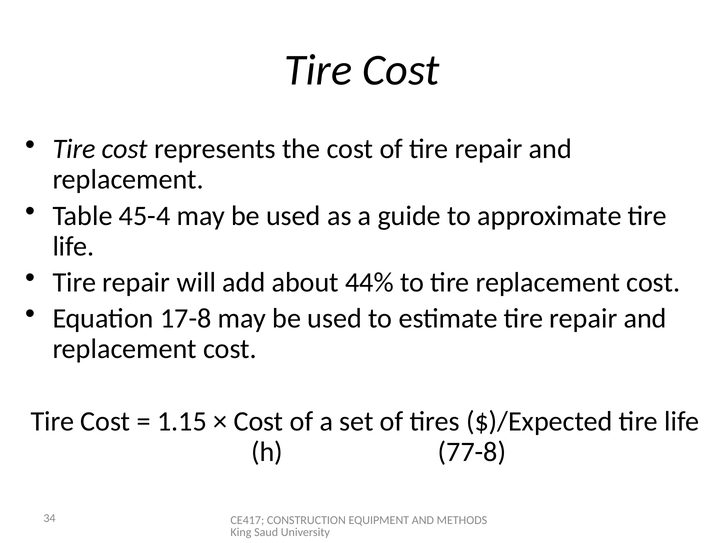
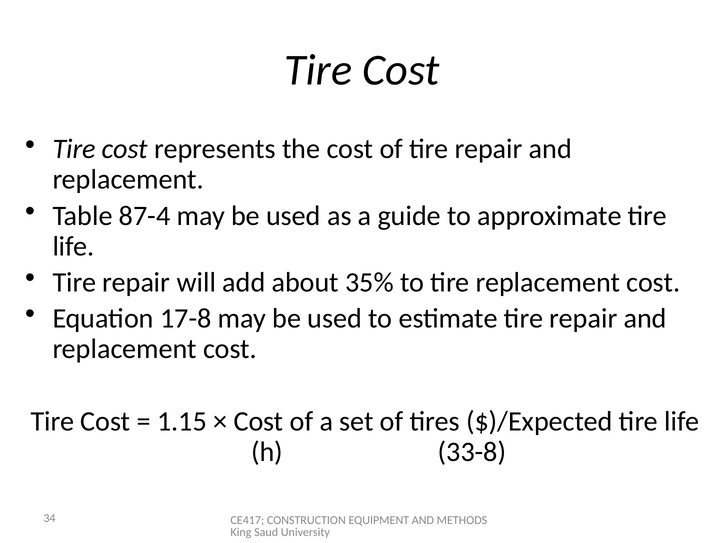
45-4: 45-4 -> 87-4 (145, 216)
44%: 44% -> 35% (370, 282)
77-8: 77-8 -> 33-8 (472, 452)
